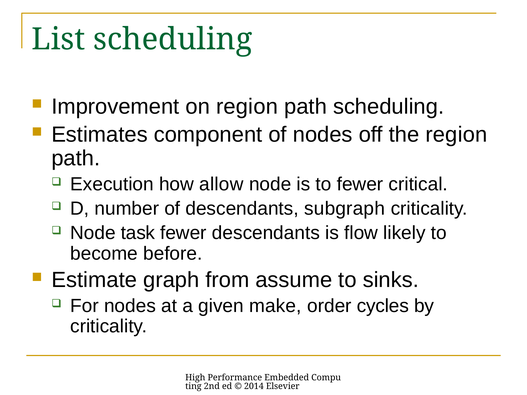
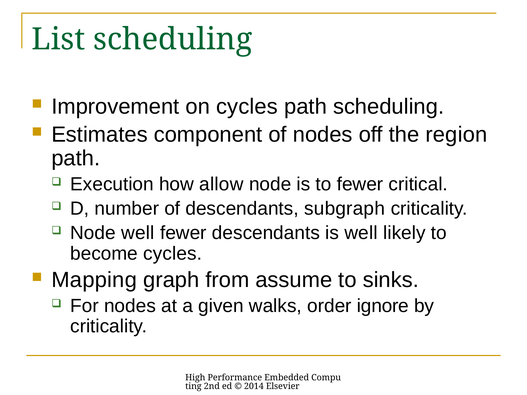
on region: region -> cycles (247, 107)
Node task: task -> well (138, 233)
is flow: flow -> well (361, 233)
become before: before -> cycles (173, 254)
Estimate: Estimate -> Mapping (94, 280)
make: make -> walks (275, 306)
cycles: cycles -> ignore (383, 306)
